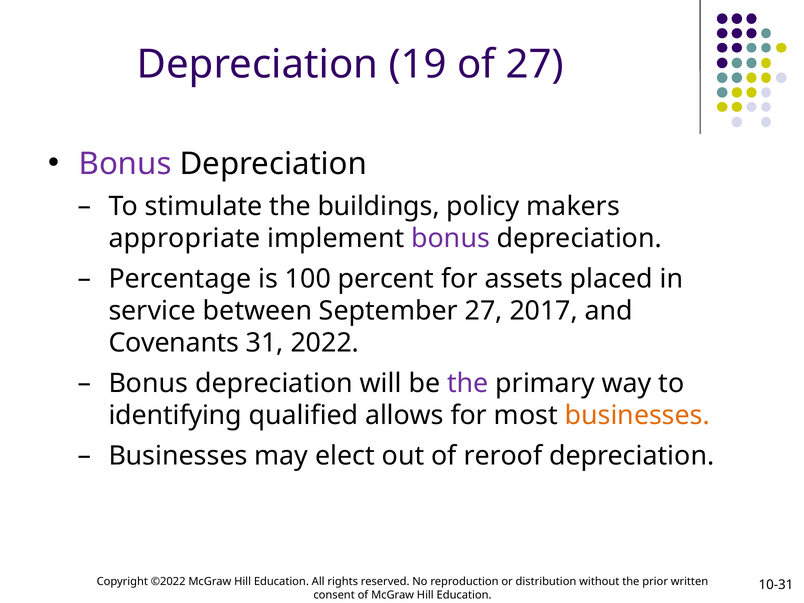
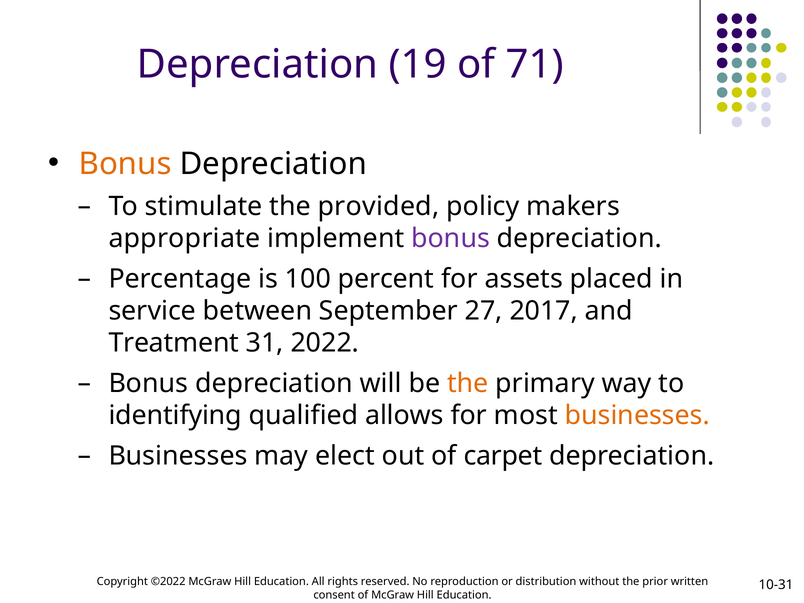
of 27: 27 -> 71 (535, 65)
Bonus colour: purple -> orange (125, 164)
buildings: buildings -> provided (378, 206)
Covenants: Covenants -> Treatment (174, 343)
the colour: purple -> orange (468, 383)
reroof: reroof -> carpet (503, 456)
